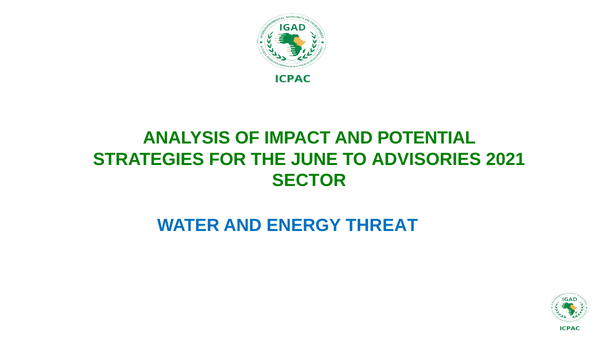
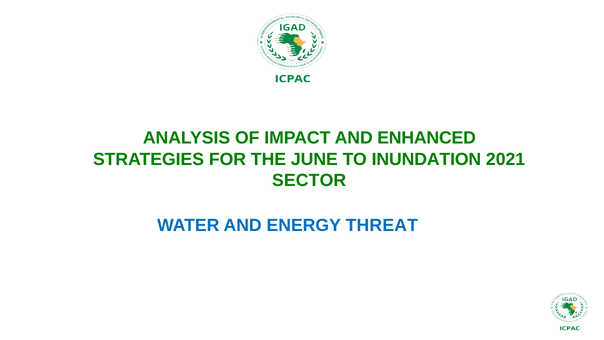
POTENTIAL: POTENTIAL -> ENHANCED (427, 138)
ADVISORIES: ADVISORIES -> INUNDATION (426, 159)
